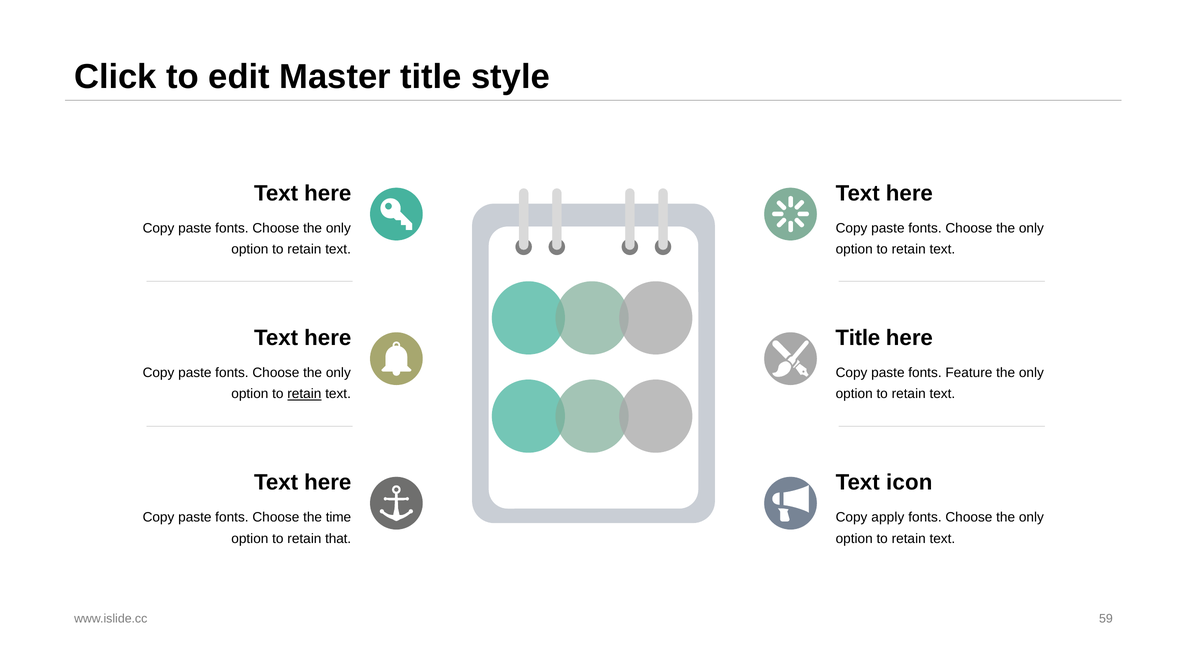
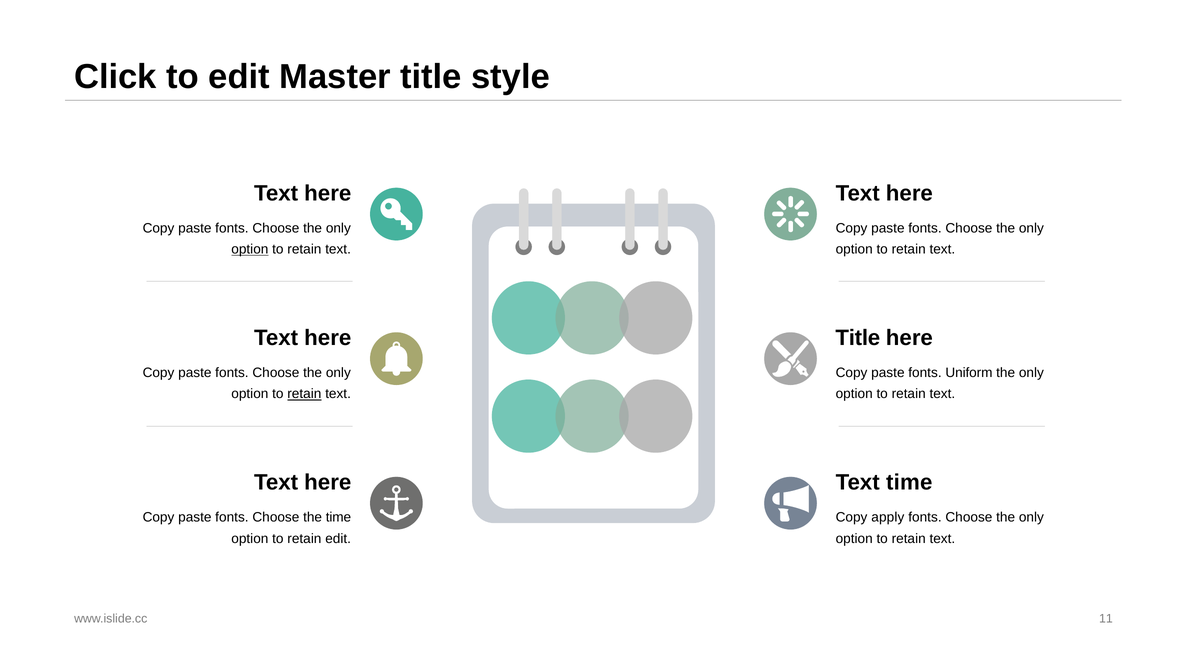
option underline: none -> present (250, 249)
Feature: Feature -> Uniform (969, 373)
Text icon: icon -> time (909, 482)
retain that: that -> edit (338, 538)
59: 59 -> 11 (1106, 618)
